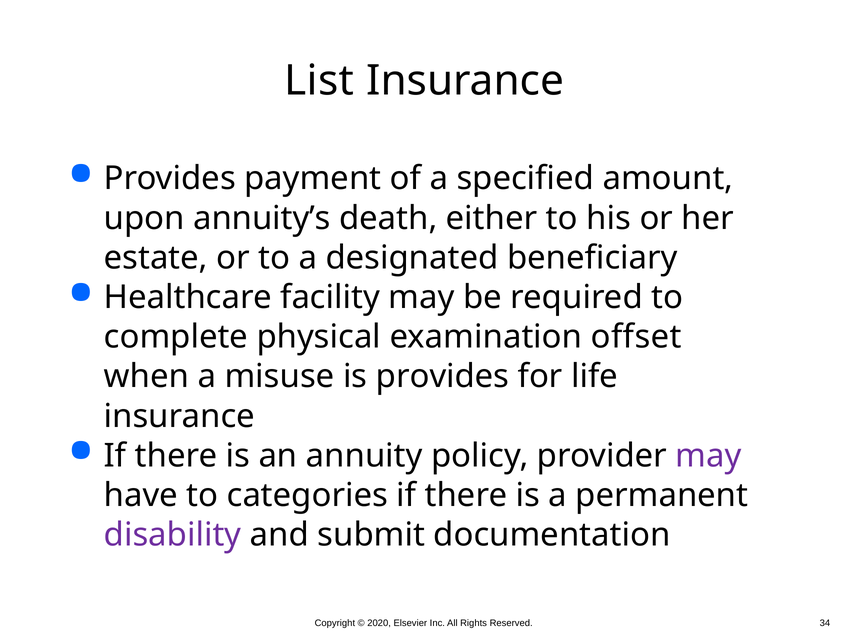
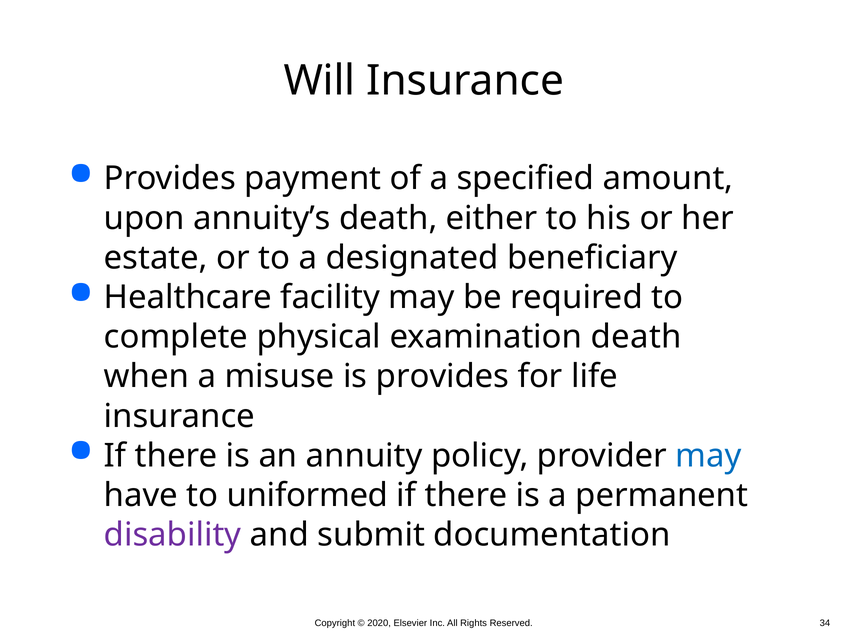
List: List -> Will (320, 81)
examination offset: offset -> death (636, 337)
may colour: purple -> blue (709, 456)
categories: categories -> uniformed (307, 495)
